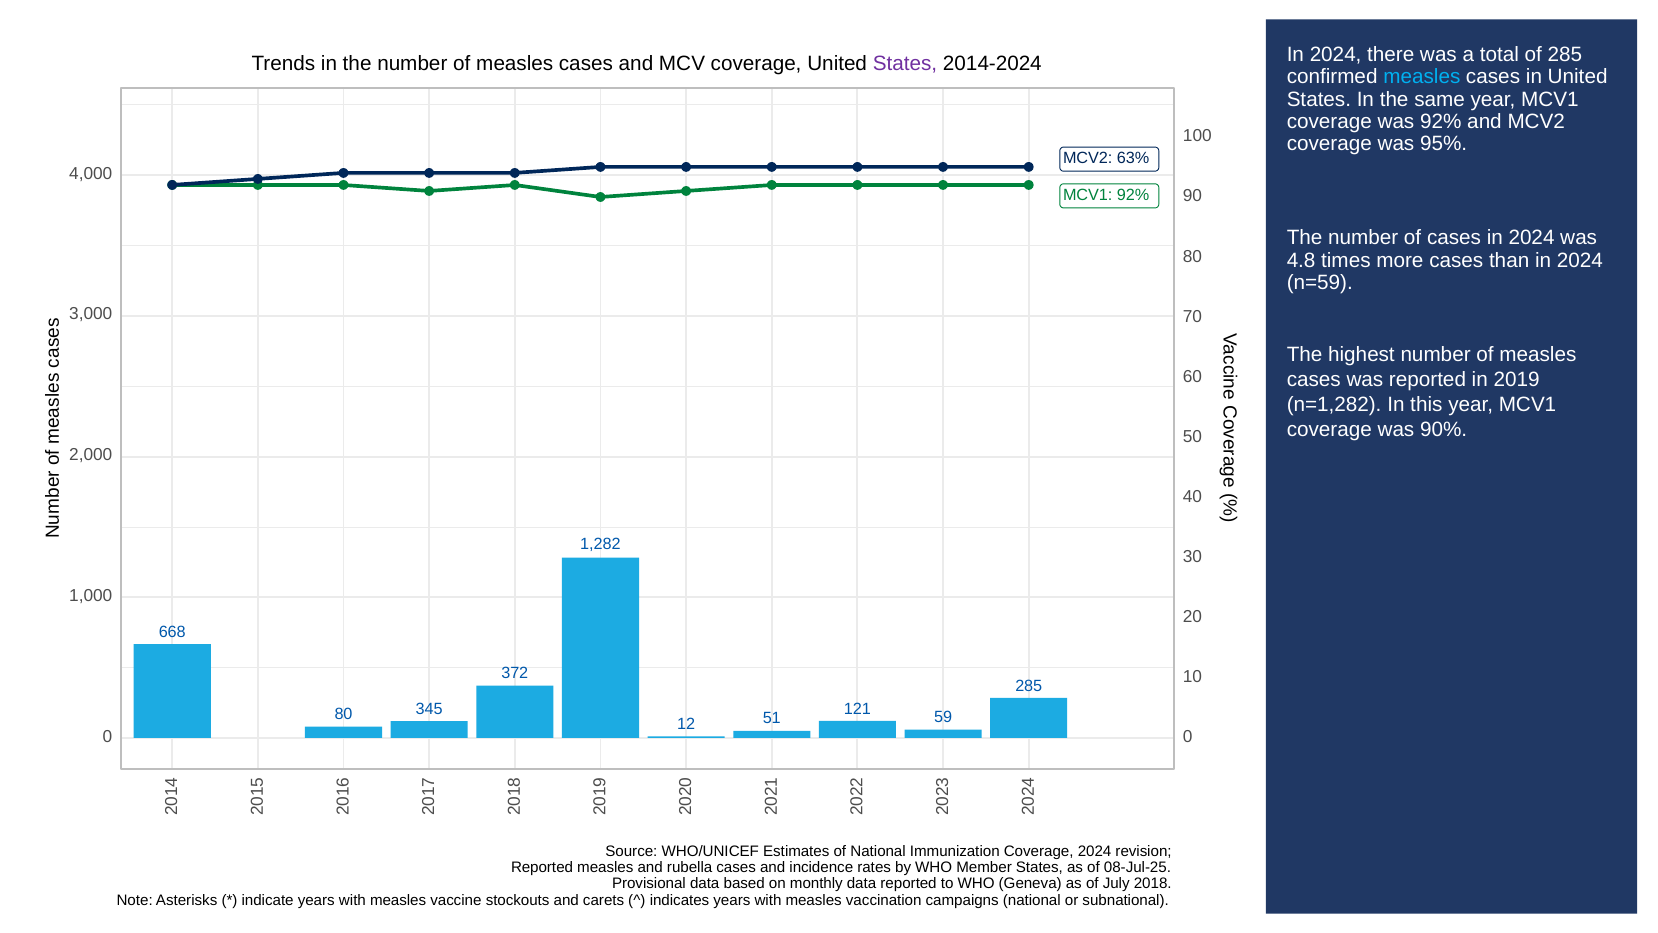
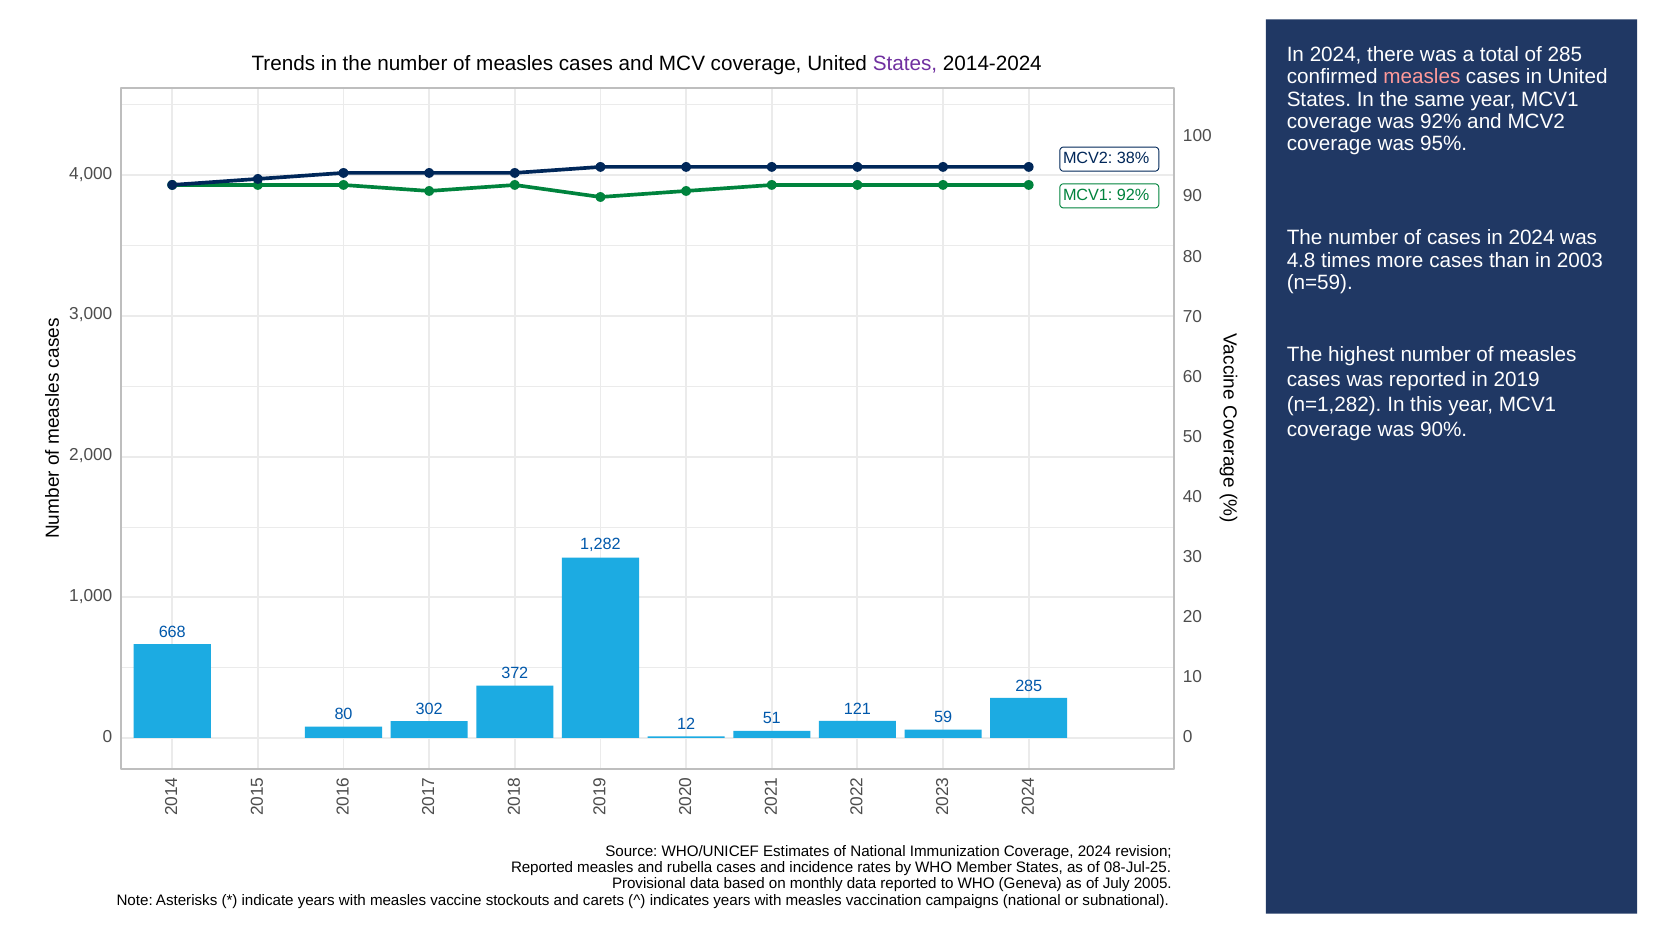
measles colour: light blue -> pink (1422, 77)
63%: 63% -> 38% (1133, 158)
than in 2024: 2024 -> 2003 (1580, 260)
345: 345 -> 302 (429, 709)
2018: 2018 -> 2005 (1153, 883)
